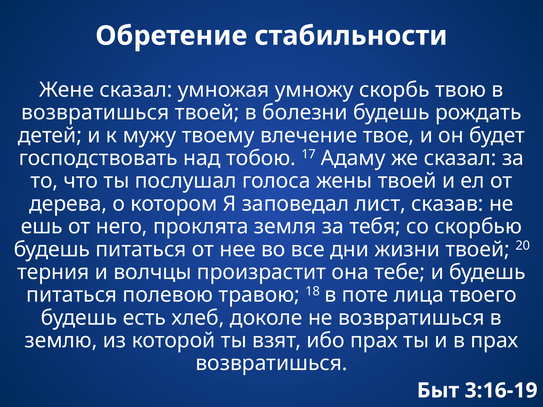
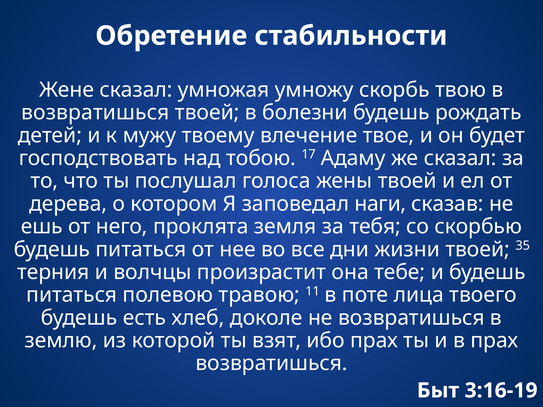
лист: лист -> наги (380, 204)
20: 20 -> 35 (523, 246)
18: 18 -> 11 (313, 291)
